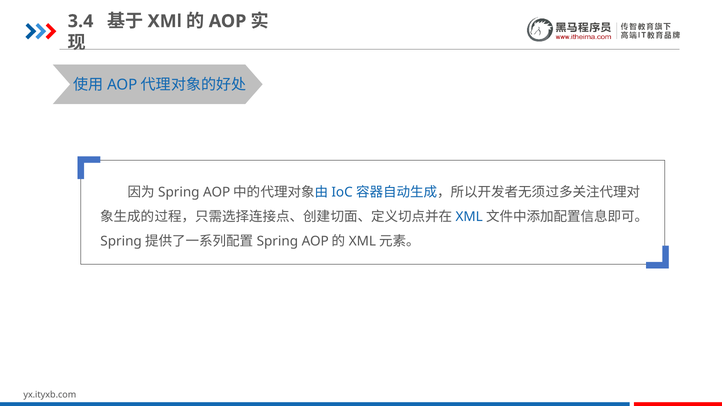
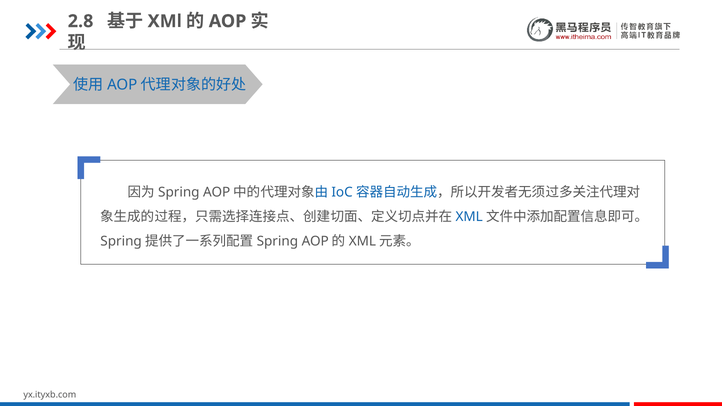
3.4: 3.4 -> 2.8 (81, 21)
